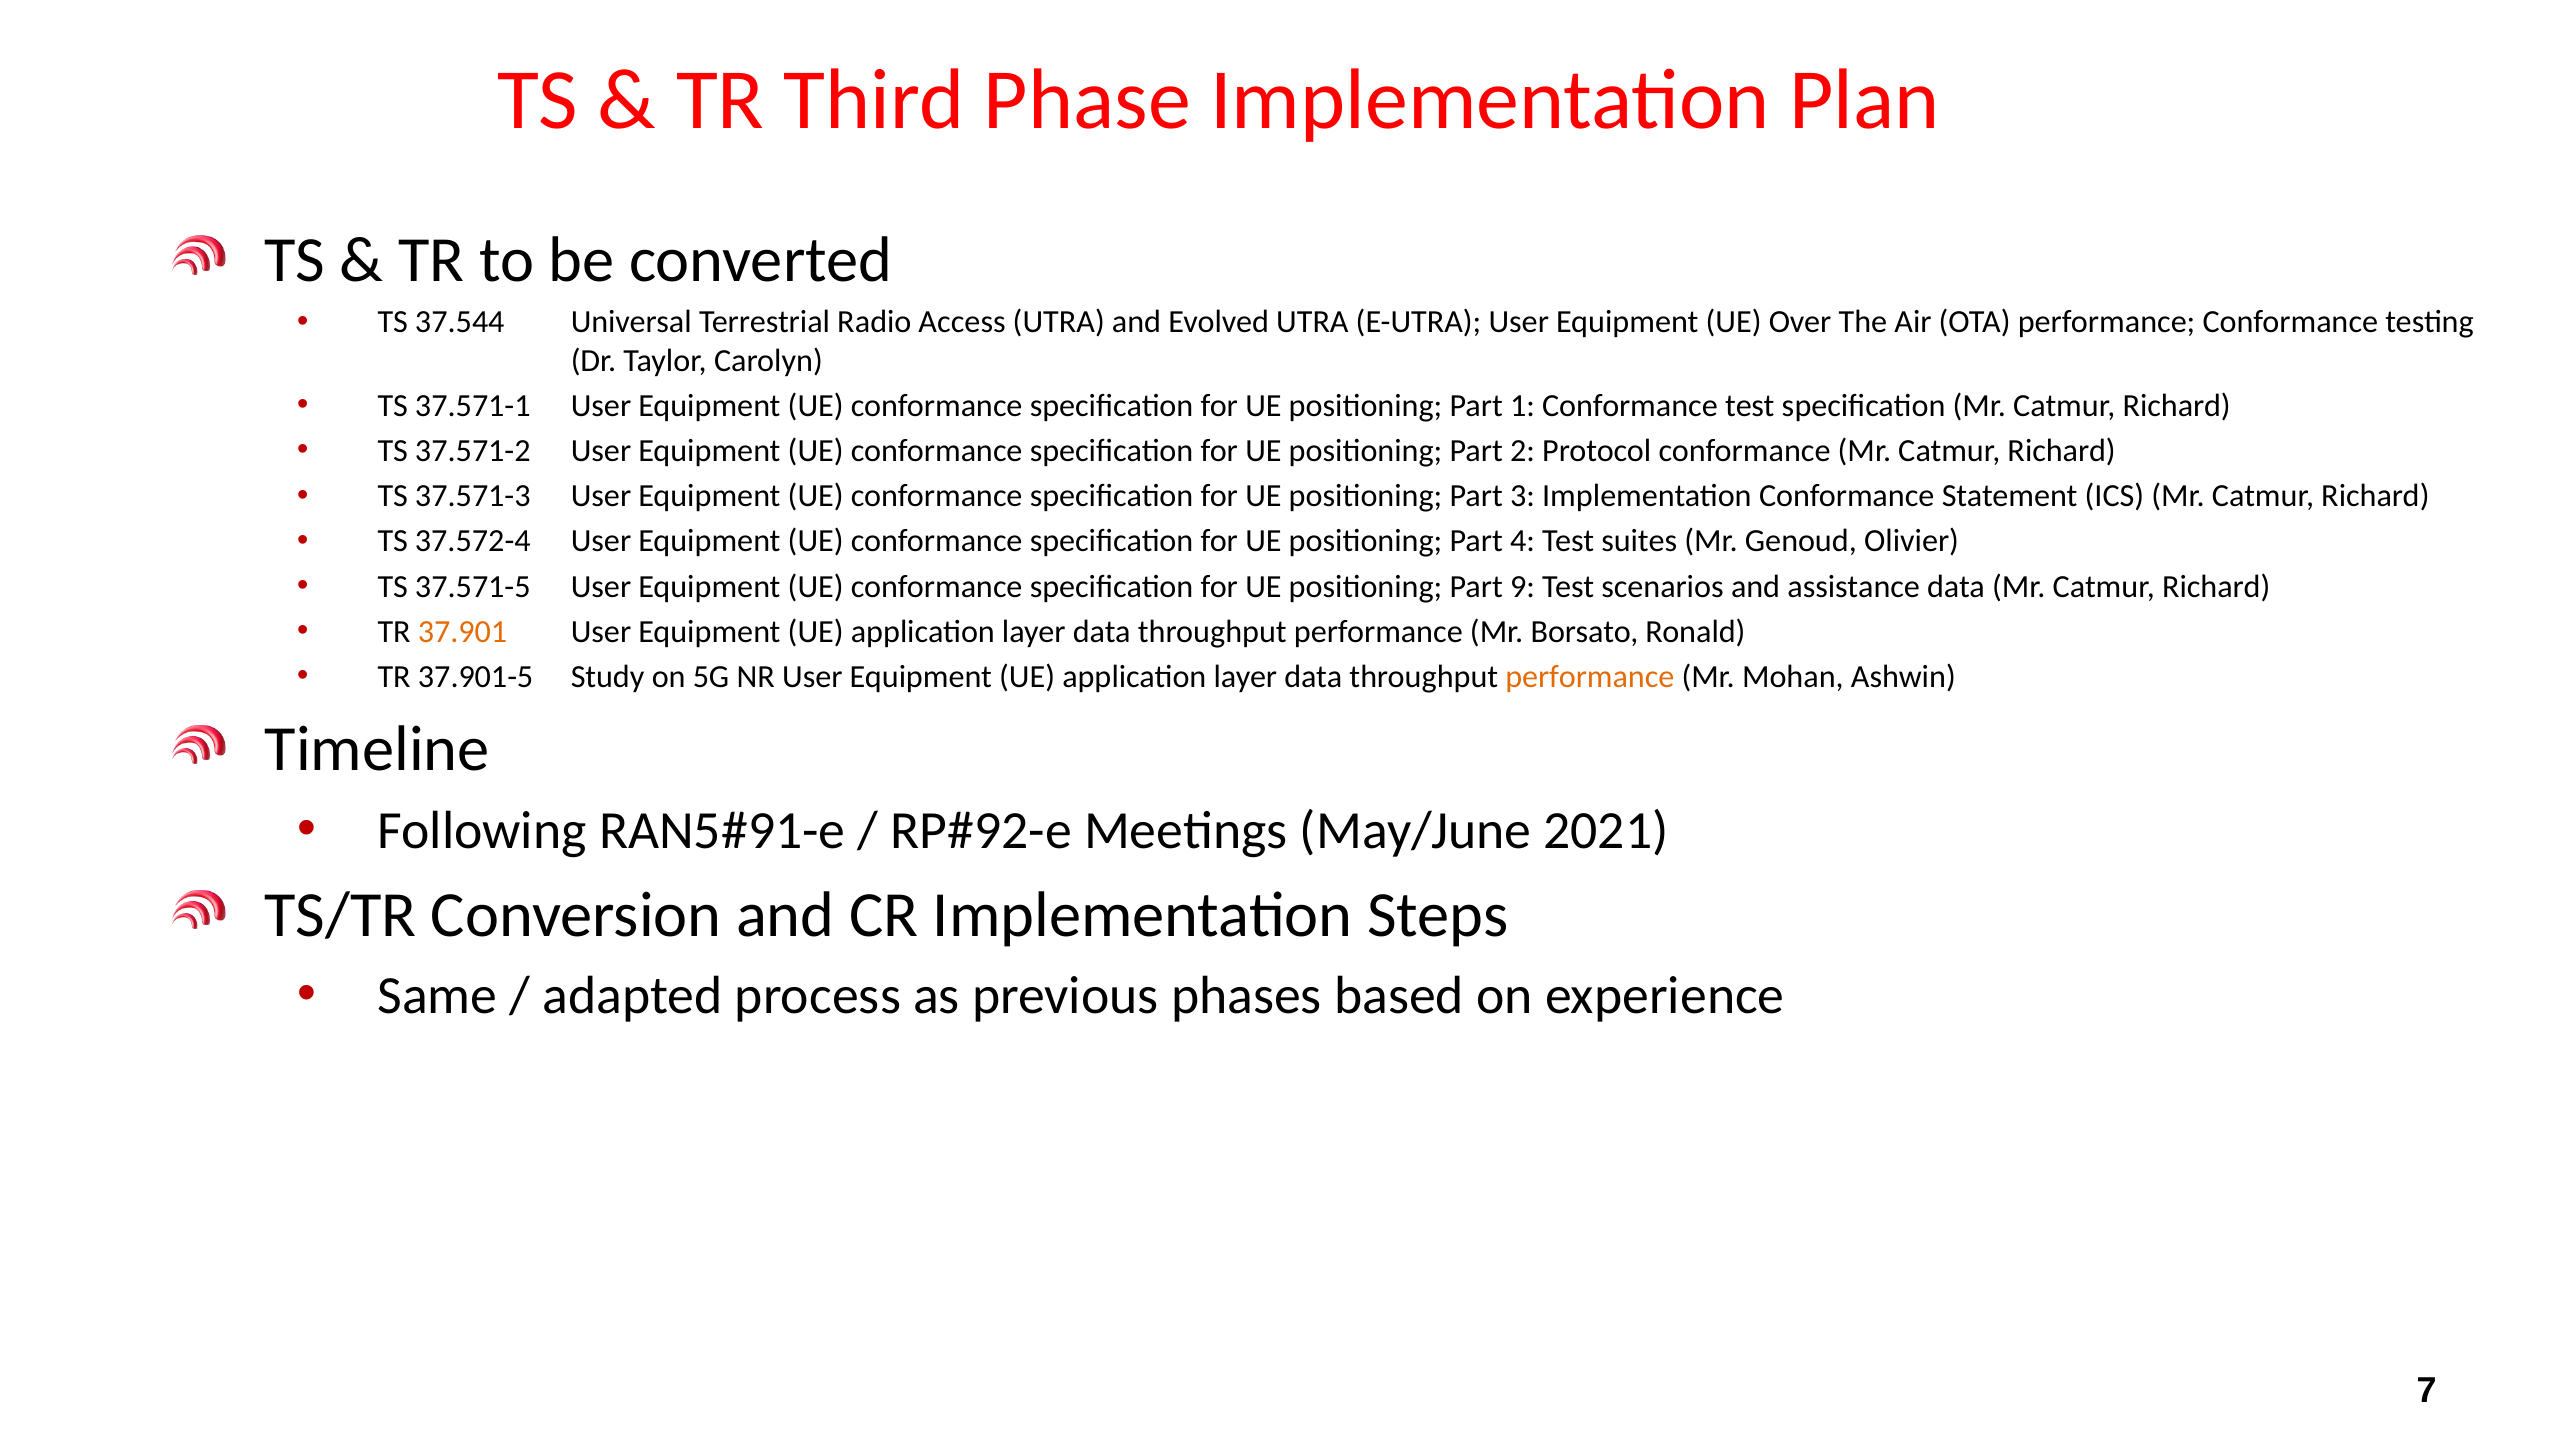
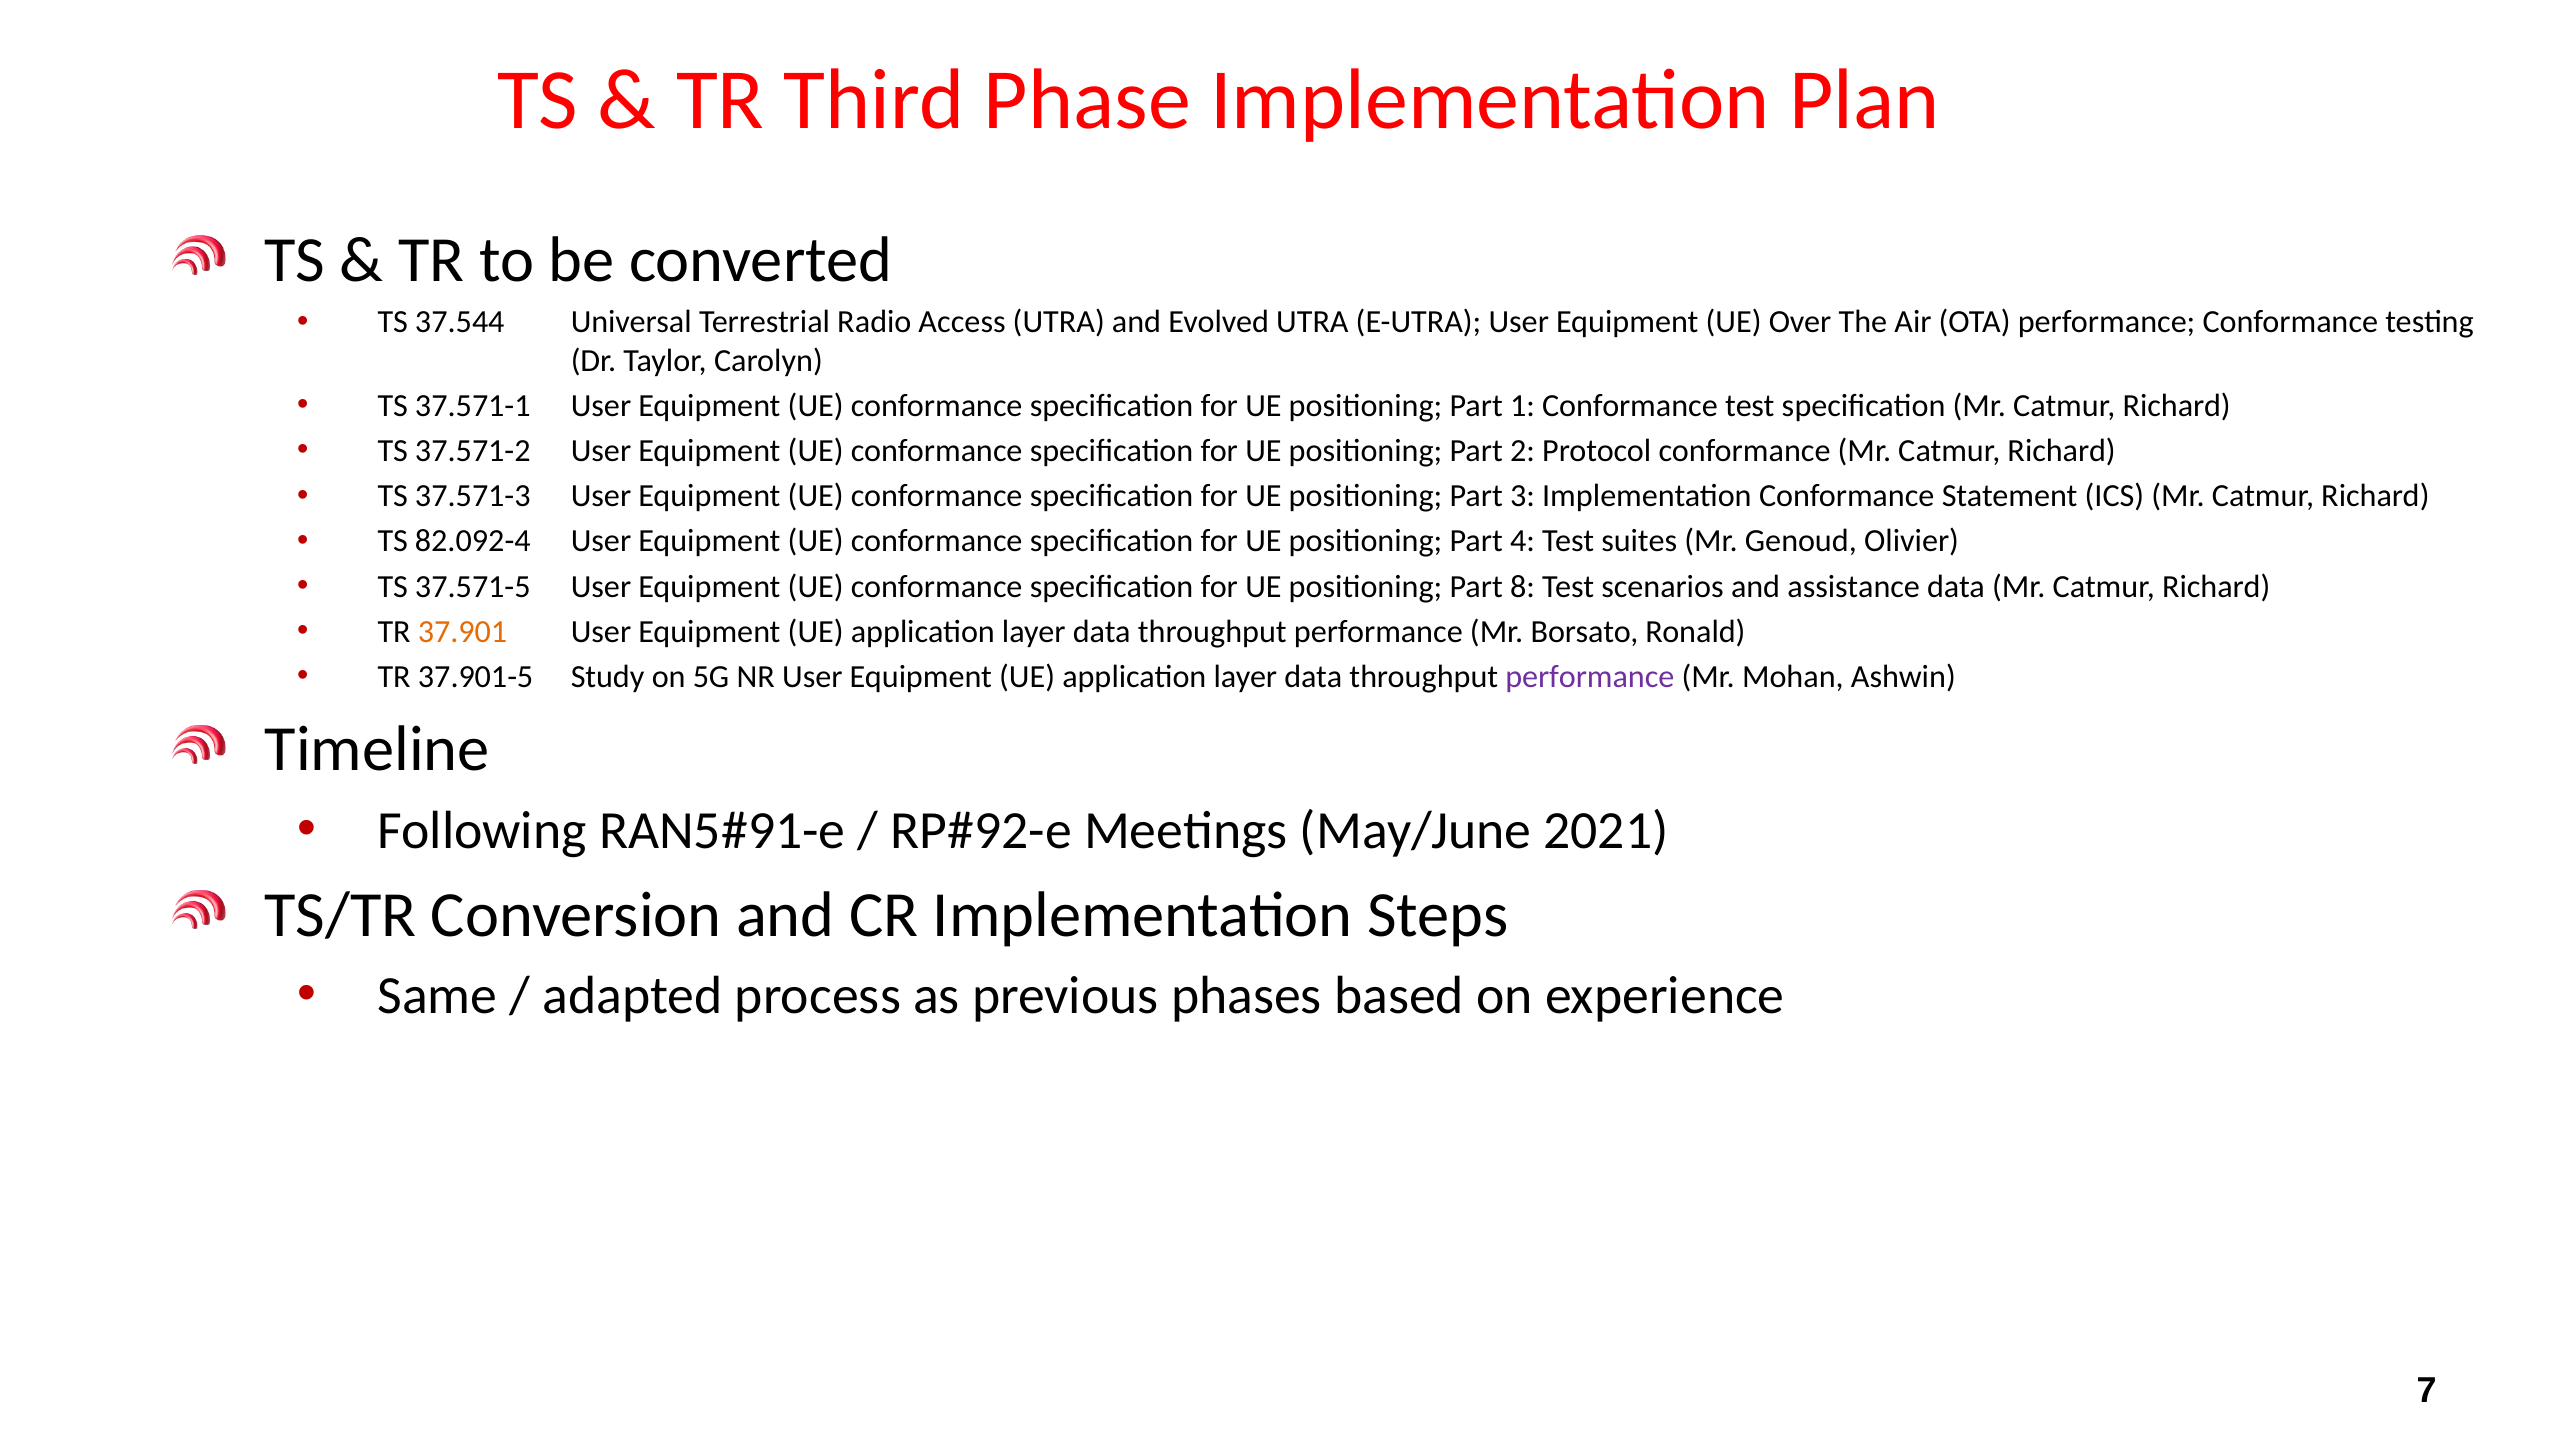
37.572-4: 37.572-4 -> 82.092-4 (473, 541)
9: 9 -> 8 (1522, 586)
performance colour: orange -> purple (1590, 677)
